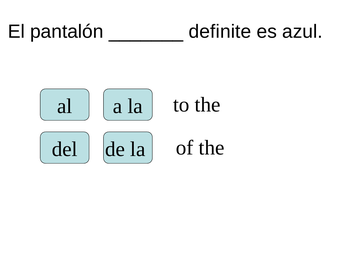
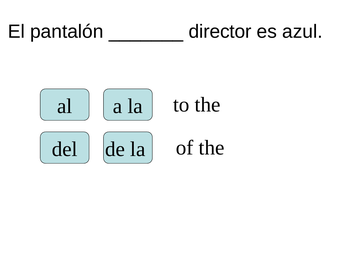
definite: definite -> director (220, 32)
